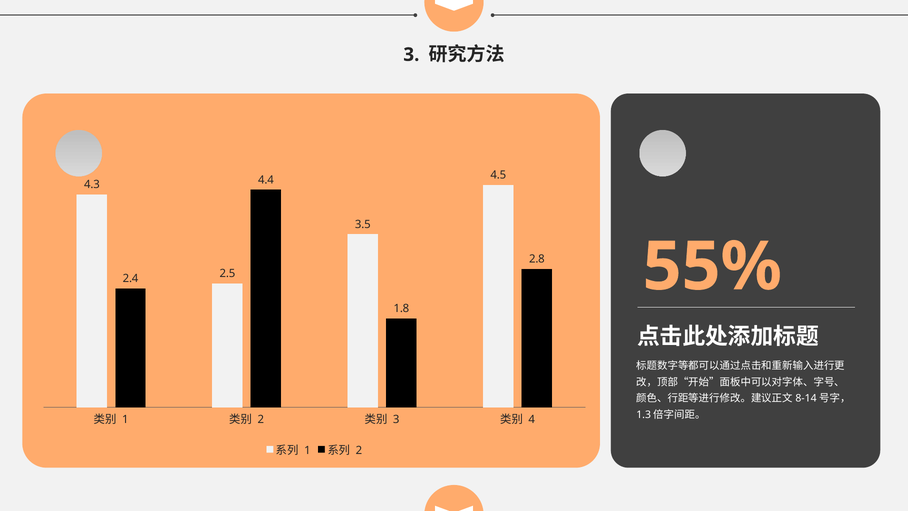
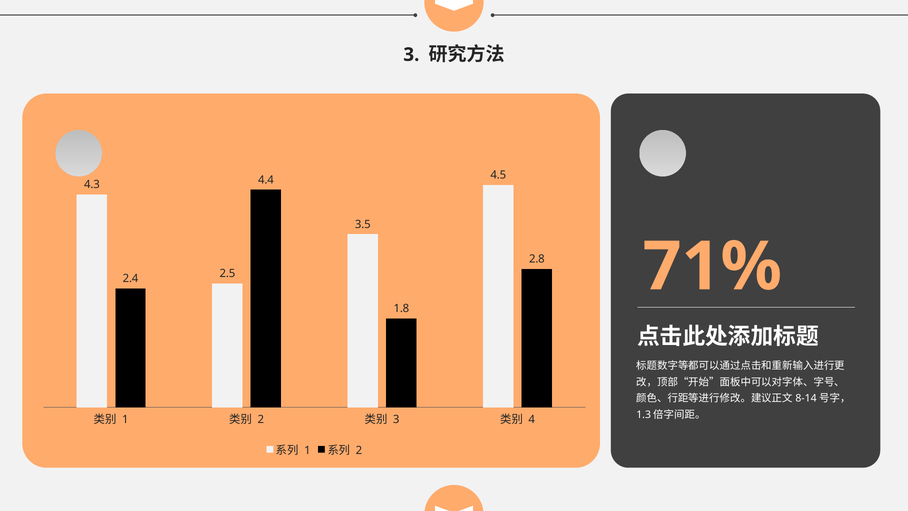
55%: 55% -> 71% (712, 267)
